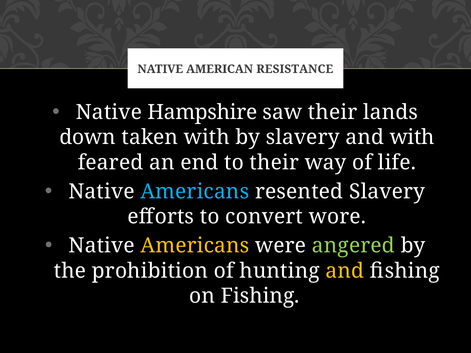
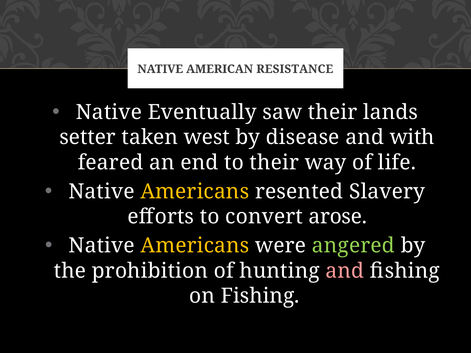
Hampshire: Hampshire -> Eventually (202, 112)
down: down -> setter (88, 137)
taken with: with -> west (207, 137)
by slavery: slavery -> disease (303, 137)
Americans colour: light blue -> yellow (195, 192)
wore: wore -> arose (338, 217)
and colour: yellow -> pink (345, 271)
